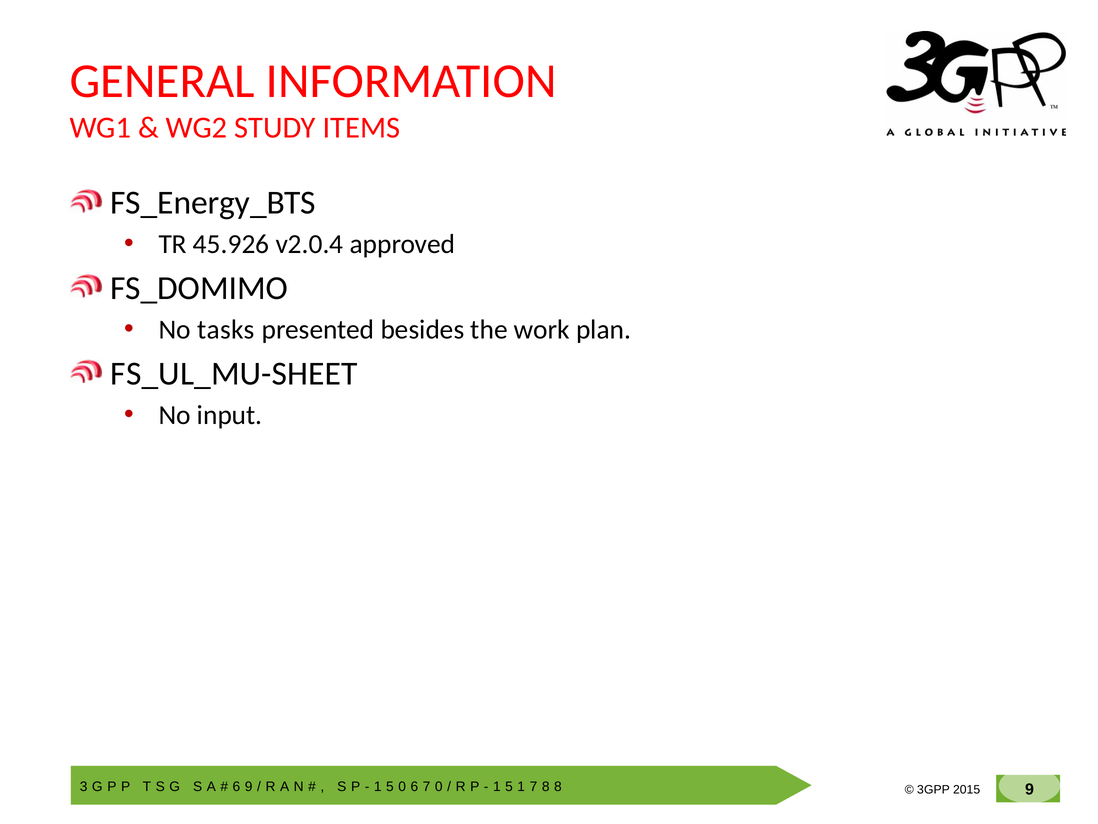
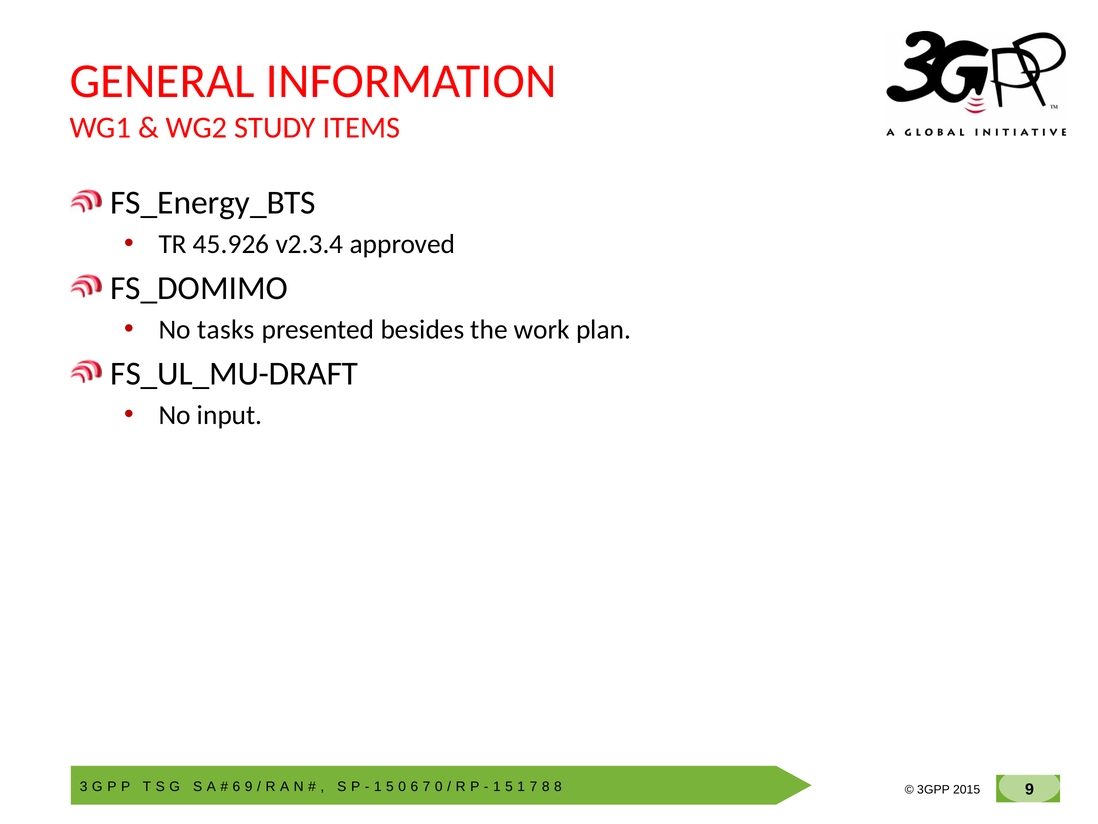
v2.0.4: v2.0.4 -> v2.3.4 (309, 244)
FS_UL_MU-SHEET: FS_UL_MU-SHEET -> FS_UL_MU-DRAFT (234, 373)
